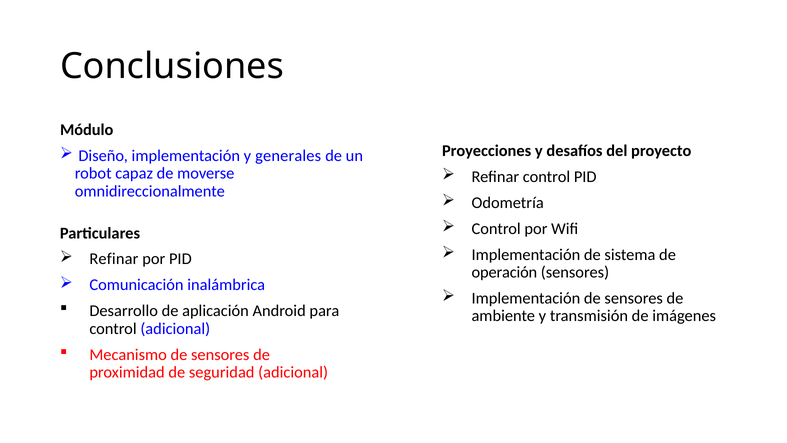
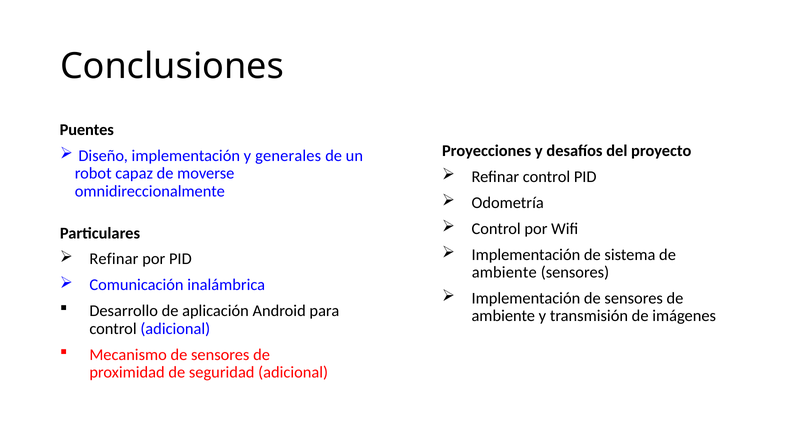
Módulo: Módulo -> Puentes (87, 130)
operación: operación -> ambiente (504, 272)
